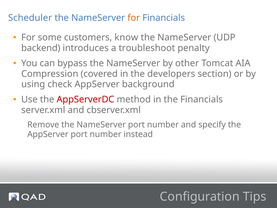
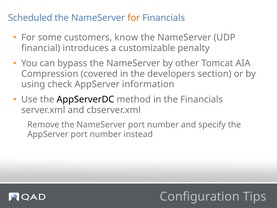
Scheduler: Scheduler -> Scheduled (30, 18)
backend: backend -> financial (41, 48)
troubleshoot: troubleshoot -> customizable (147, 48)
background: background -> information (148, 84)
AppServerDC colour: red -> black (85, 99)
